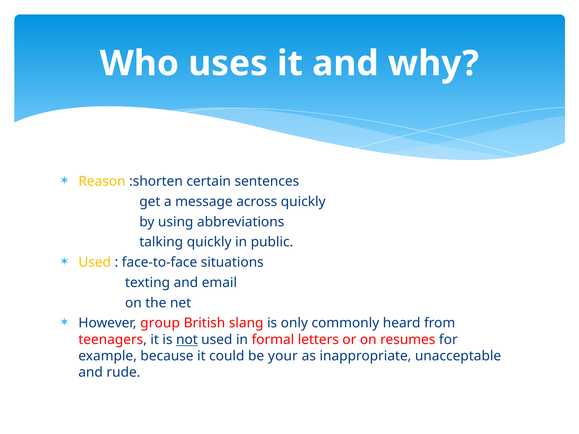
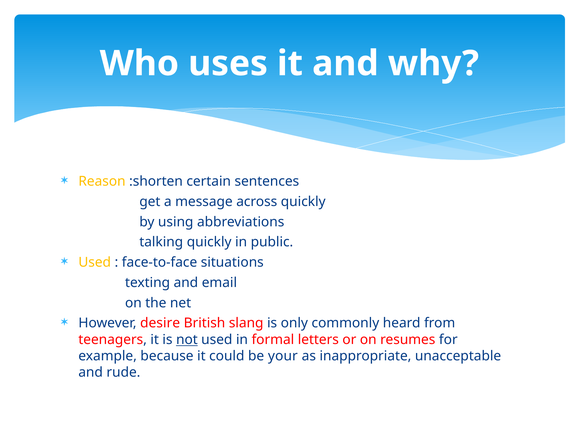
group: group -> desire (160, 323)
